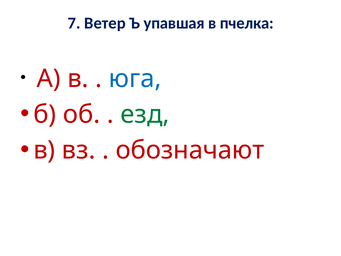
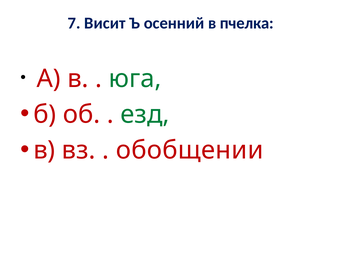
Ветер: Ветер -> Висит (105, 23)
упавшая: упавшая -> осенний (174, 23)
юга colour: blue -> green (135, 79)
обозначают: обозначают -> обобщении (190, 150)
